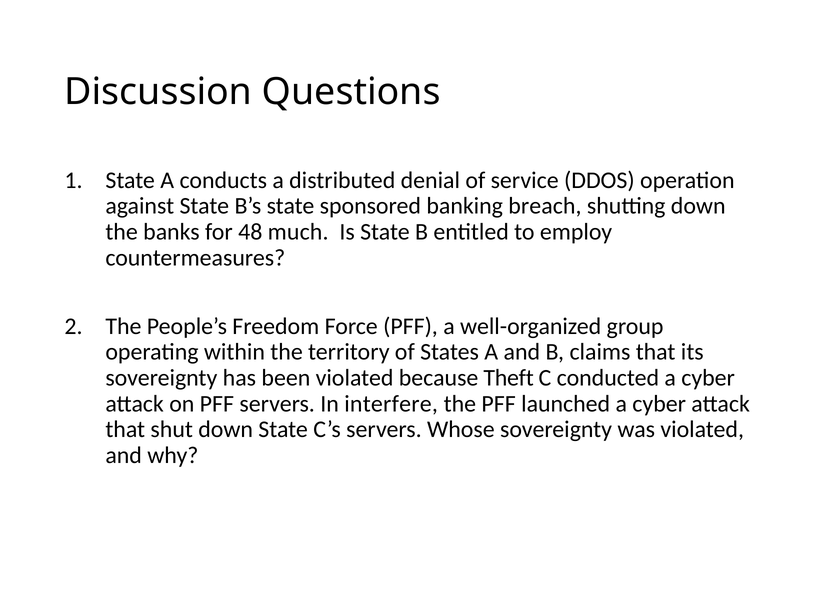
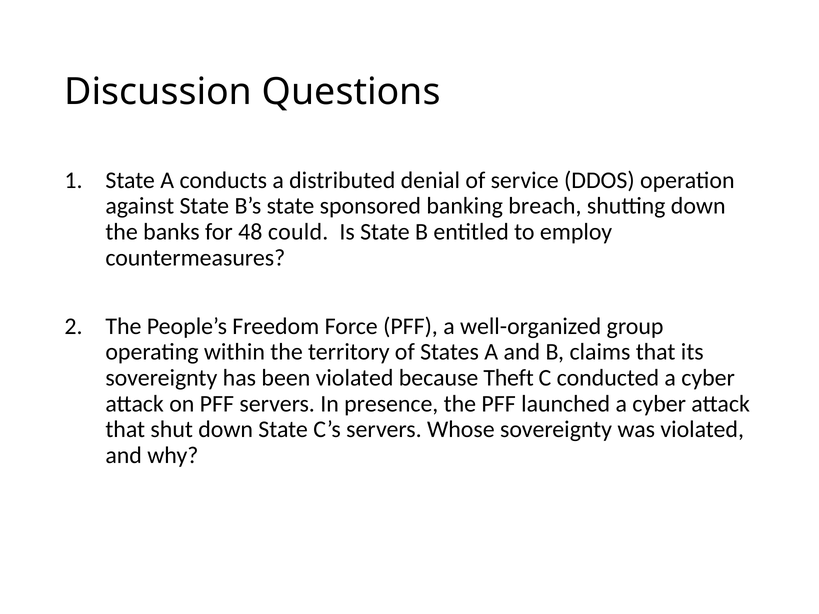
much: much -> could (298, 232)
interfere: interfere -> presence (391, 404)
